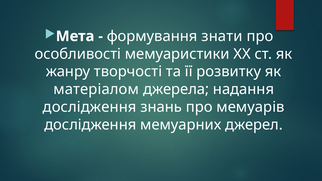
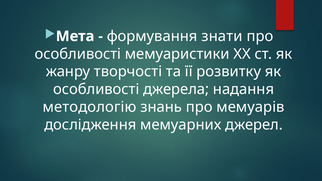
матеріалом: матеріалом -> особливості (96, 89)
дослідження: дослідження -> методологію (90, 107)
